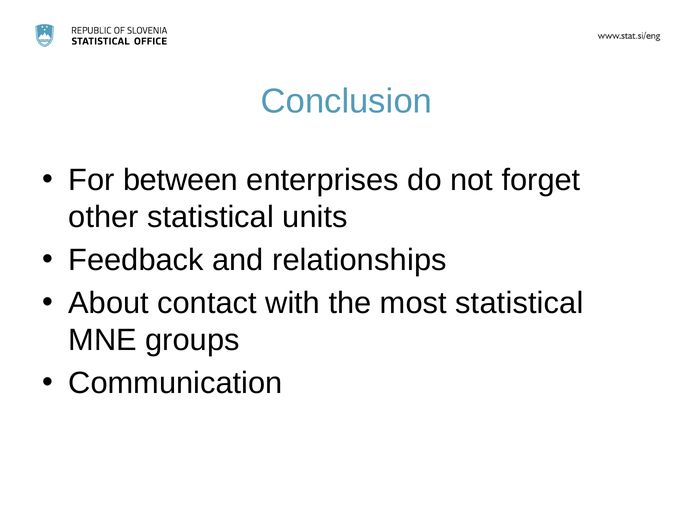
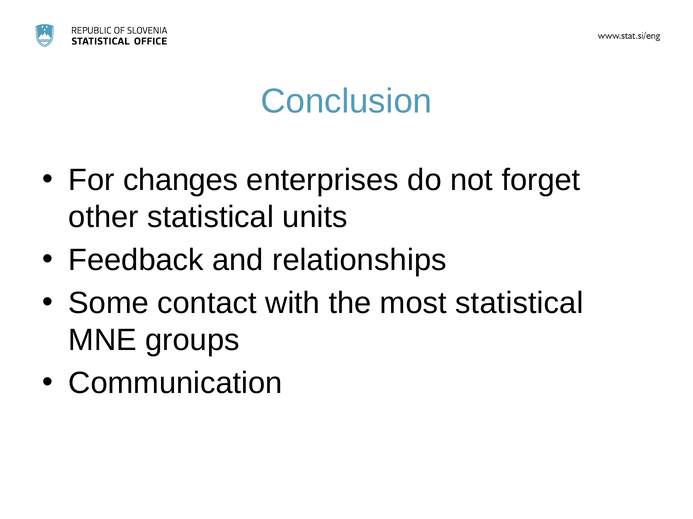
between: between -> changes (181, 180)
About: About -> Some (109, 304)
